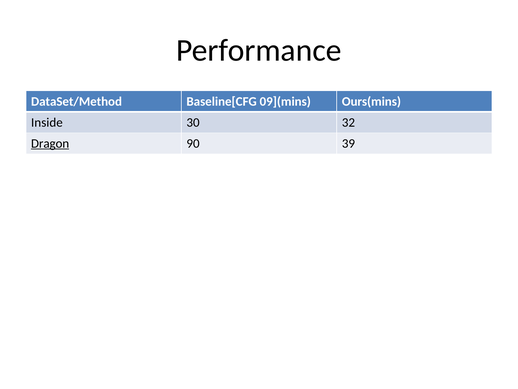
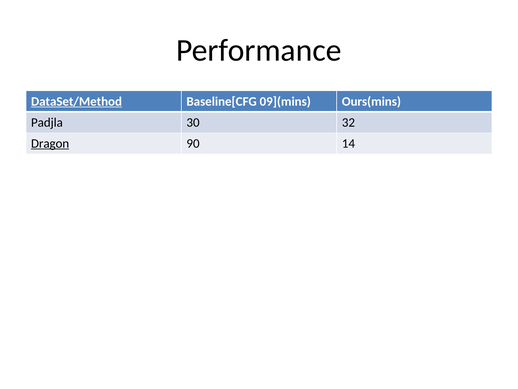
DataSet/Method underline: none -> present (77, 101)
Inside: Inside -> Padjla (47, 122)
39: 39 -> 14 (348, 143)
